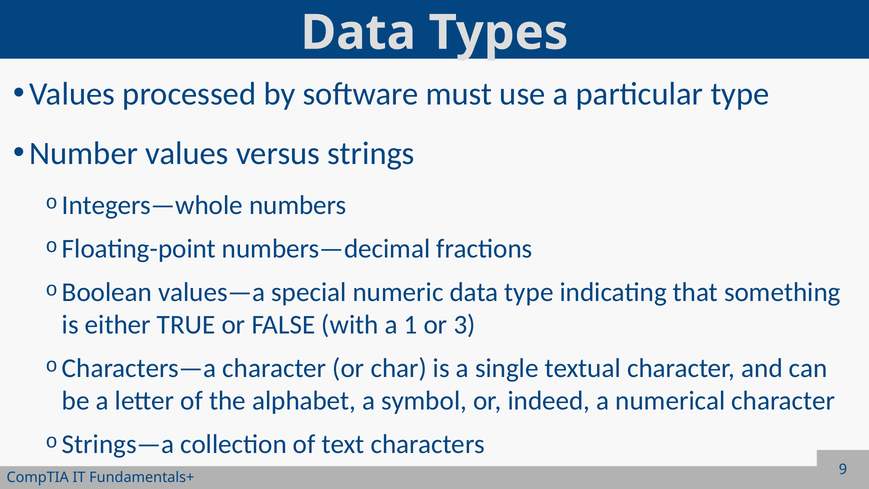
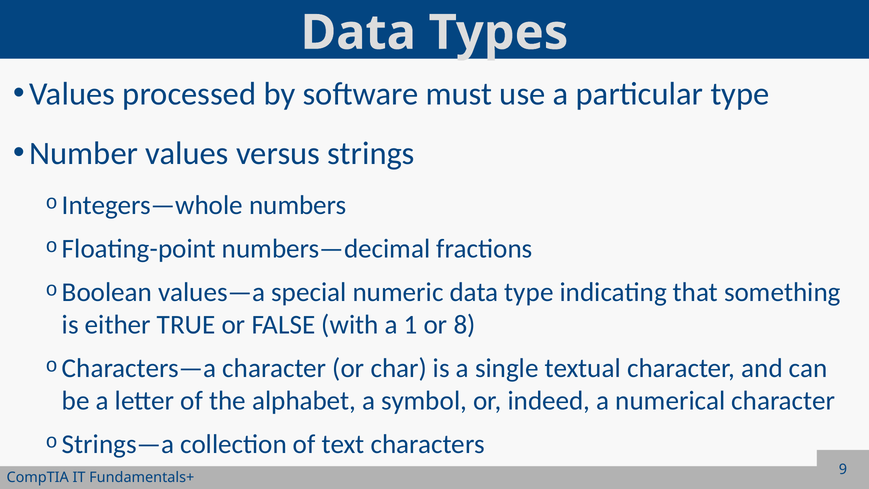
3: 3 -> 8 (464, 325)
